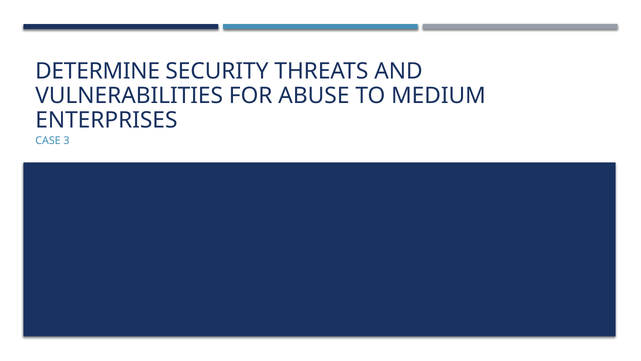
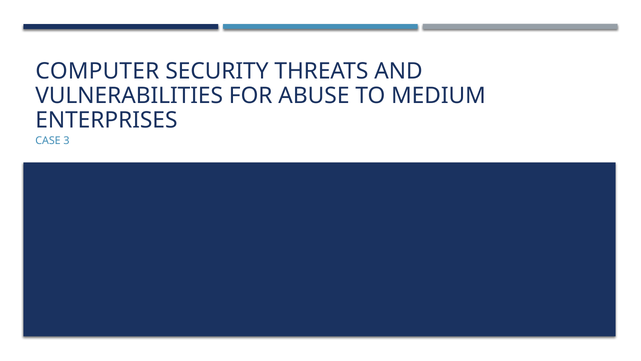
DETERMINE: DETERMINE -> COMPUTER (97, 71)
